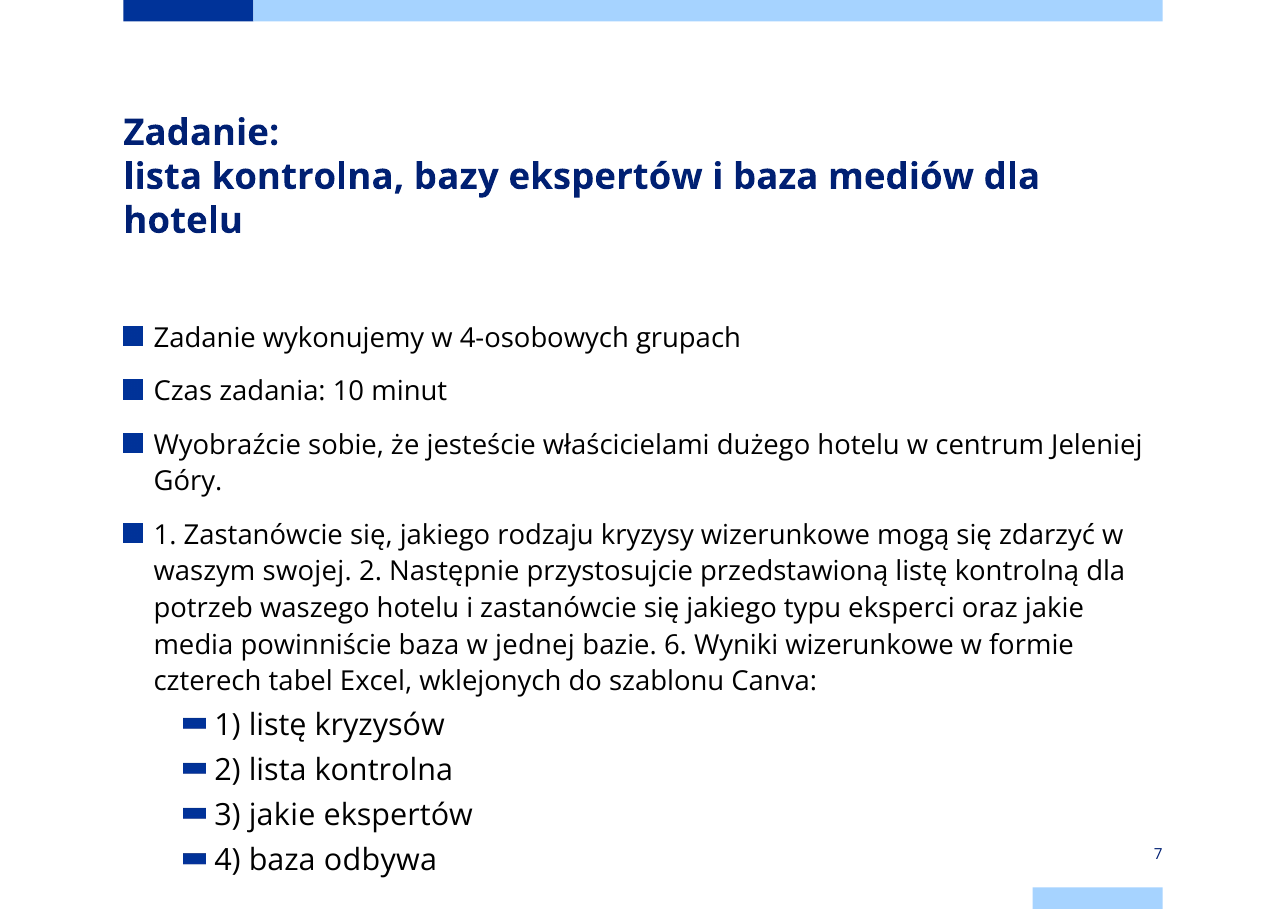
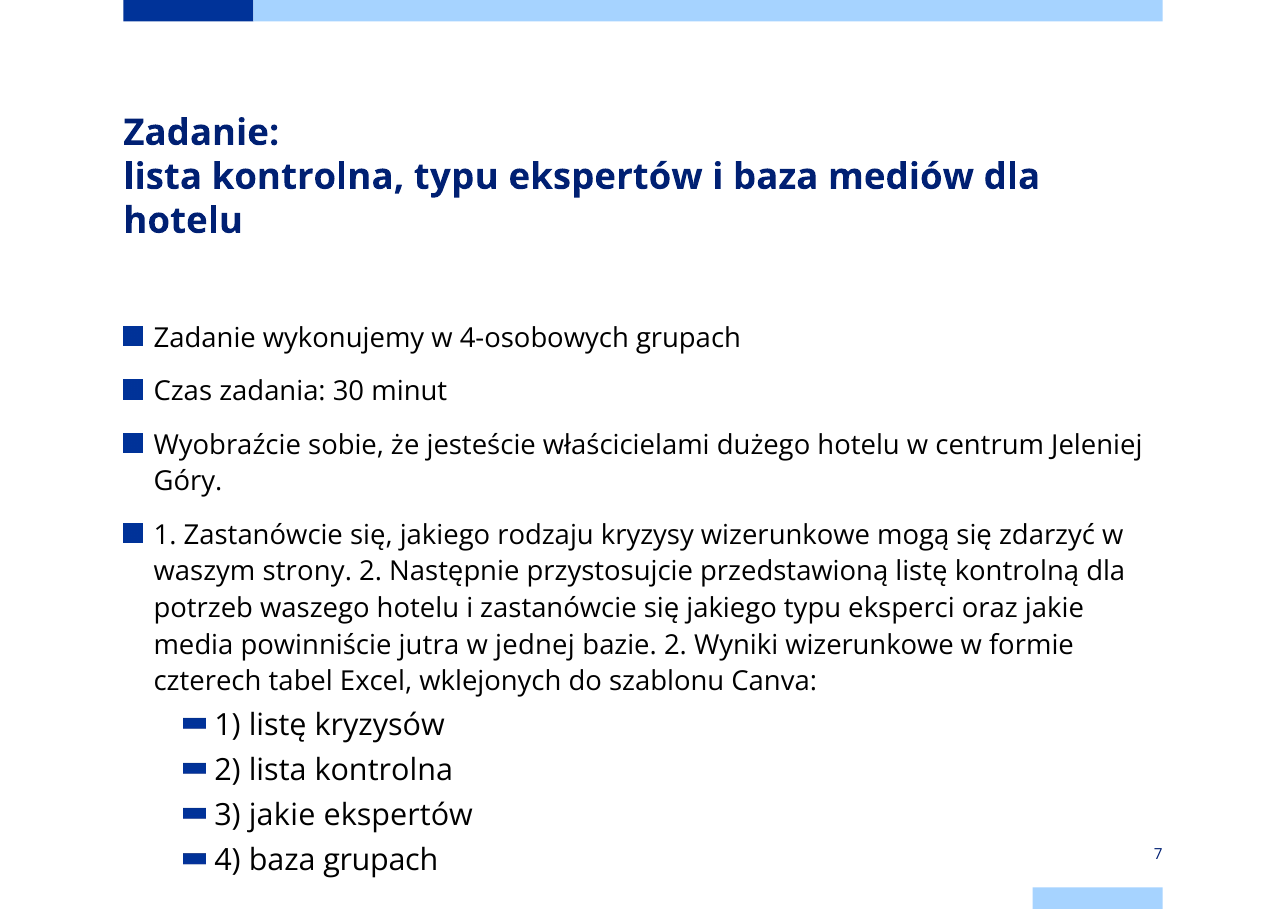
kontrolna bazy: bazy -> typu (456, 177)
10: 10 -> 30 (348, 392)
swojej: swojej -> strony (307, 572)
powinniście baza: baza -> jutra (429, 645)
bazie 6: 6 -> 2 (675, 645)
baza odbywa: odbywa -> grupach (381, 861)
